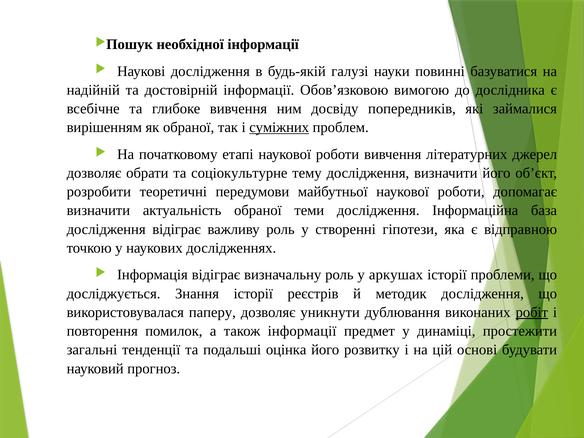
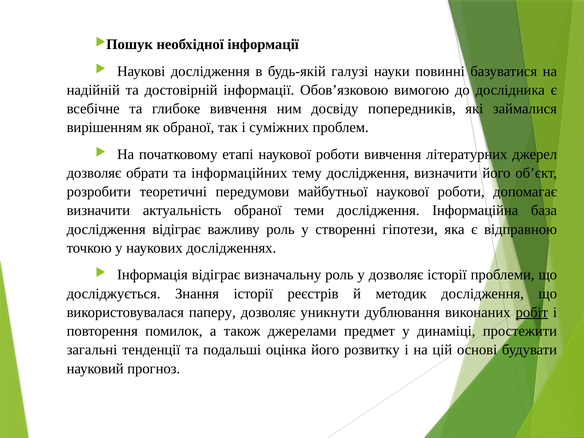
суміжних underline: present -> none (279, 127)
соціокультурне: соціокультурне -> інформаційних (239, 173)
у аркушах: аркушах -> дозволяє (396, 275)
також інформації: інформації -> джерелами (302, 331)
